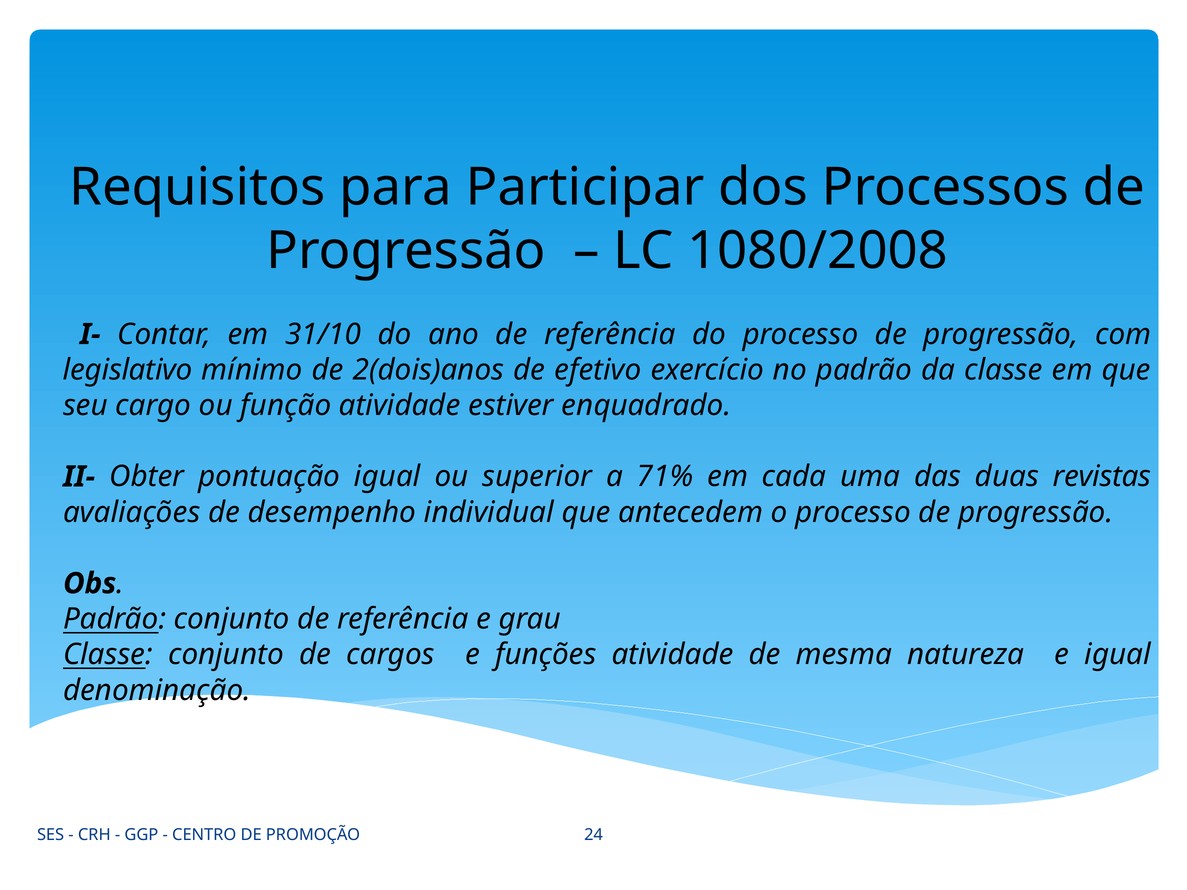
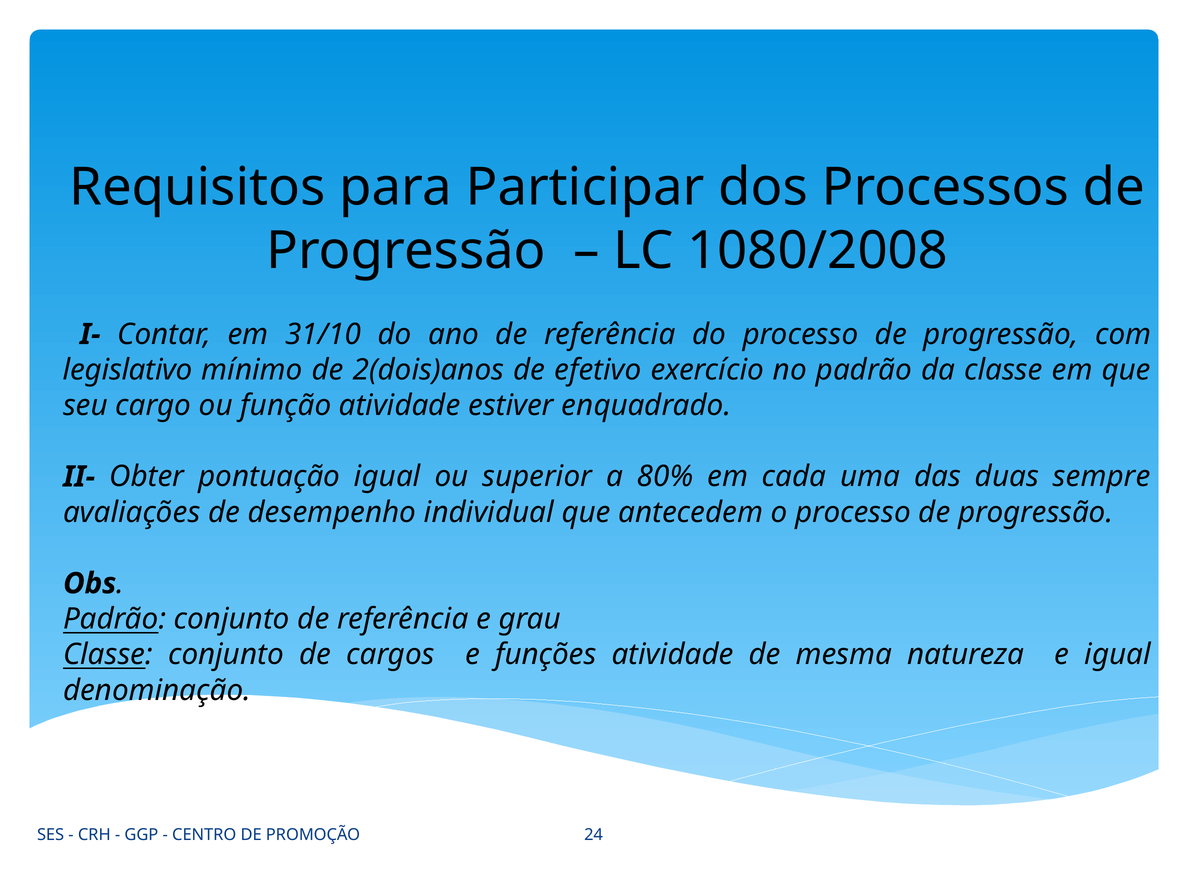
71%: 71% -> 80% (665, 477)
revistas: revistas -> sempre (1102, 477)
